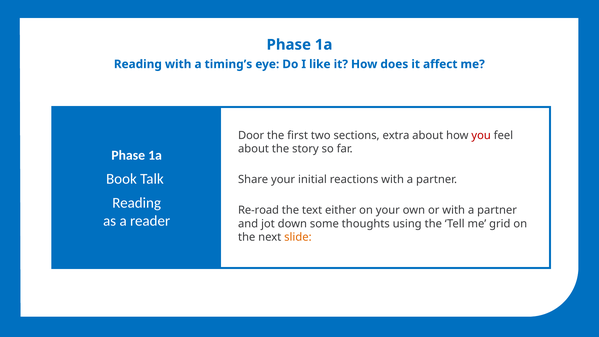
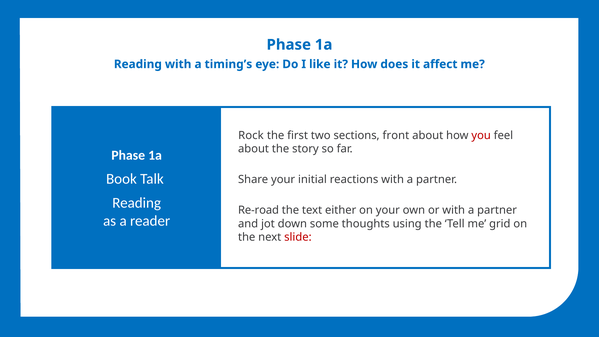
Door: Door -> Rock (251, 135)
extra: extra -> front (396, 135)
slide colour: orange -> red (298, 237)
